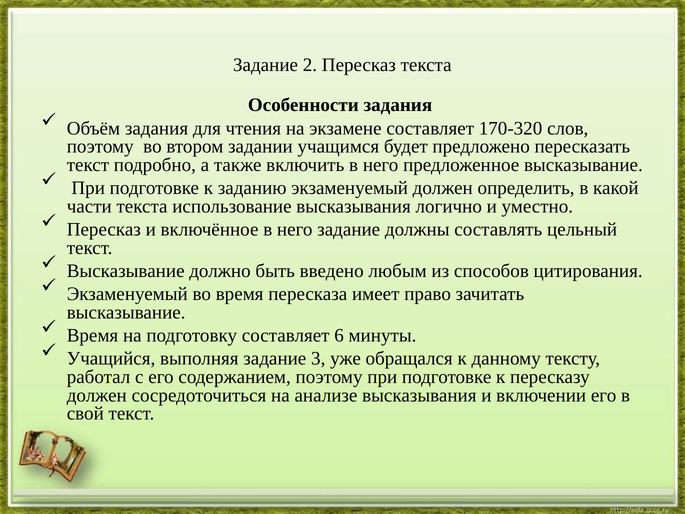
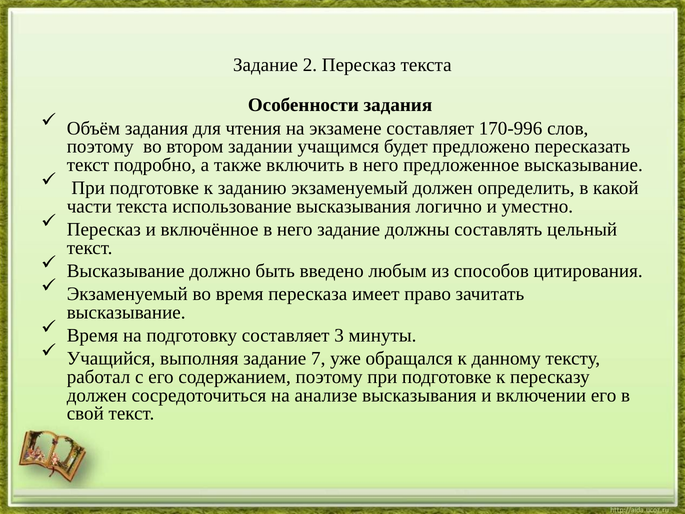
170-320: 170-320 -> 170-996 (511, 128)
6: 6 -> 3 (339, 335)
3: 3 -> 7 (318, 358)
